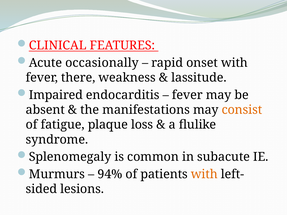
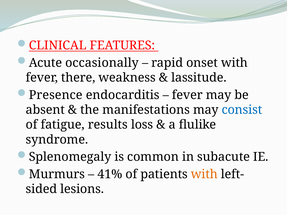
Impaired: Impaired -> Presence (56, 95)
consist colour: orange -> blue (242, 110)
plaque: plaque -> results (108, 125)
94%: 94% -> 41% (110, 174)
